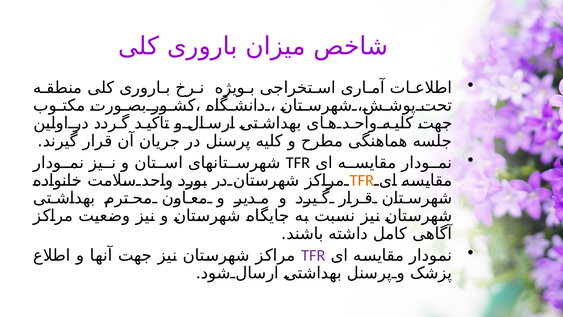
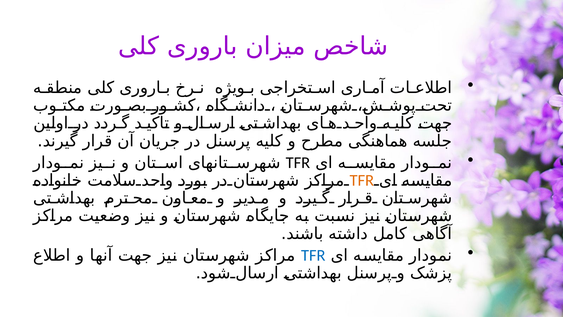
TFR colour: purple -> blue (313, 255)
